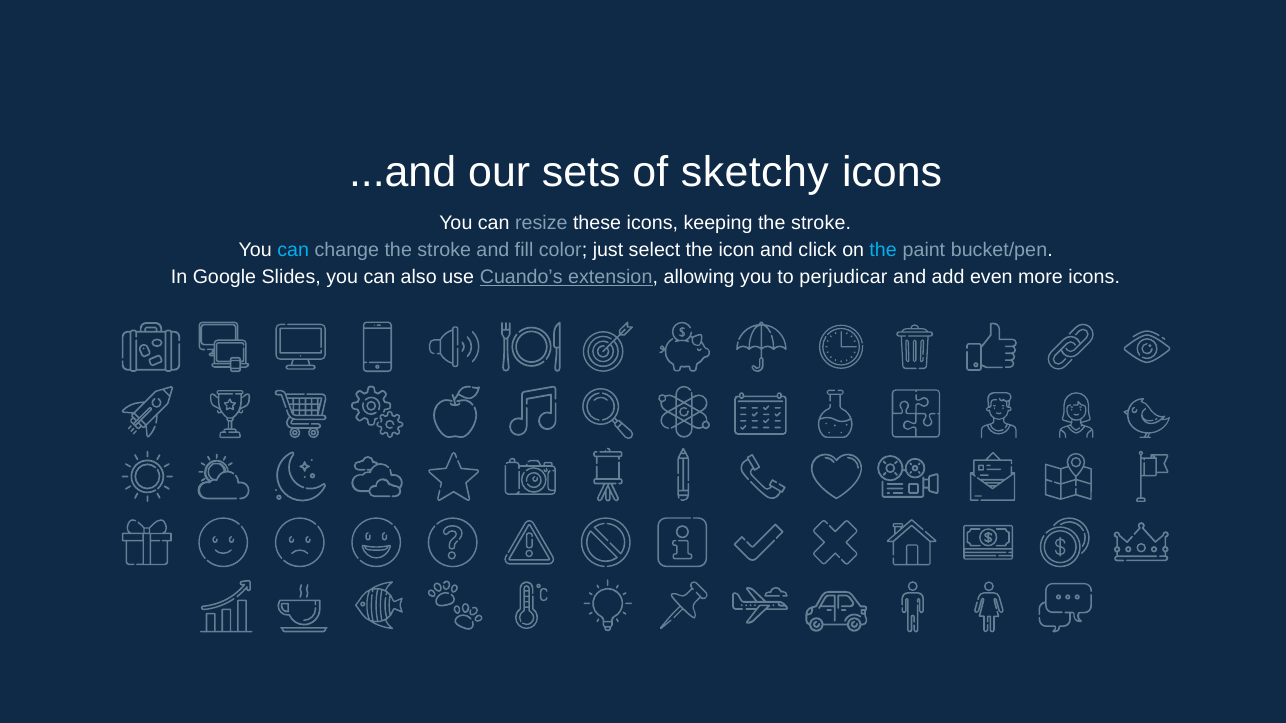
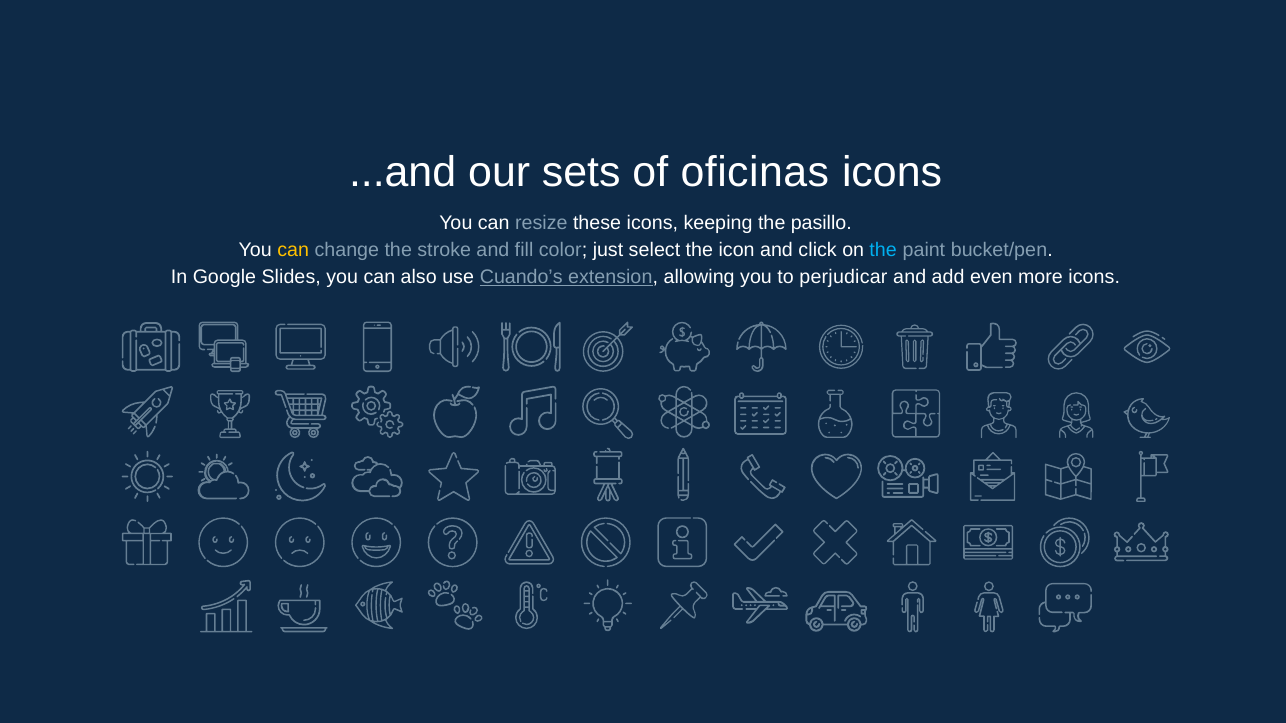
sketchy: sketchy -> oficinas (755, 173)
keeping the stroke: stroke -> pasillo (821, 223)
can colour: light blue -> yellow (293, 250)
